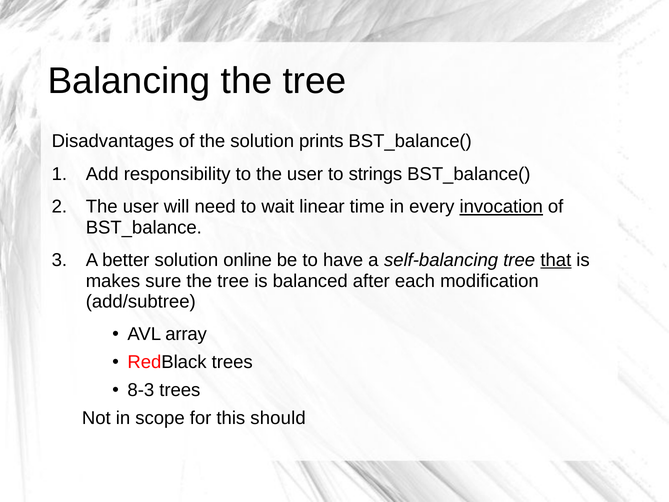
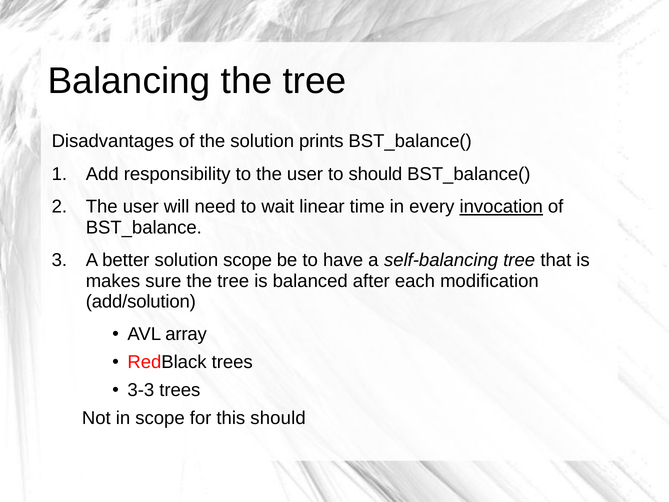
to strings: strings -> should (375, 174)
solution online: online -> scope (248, 260)
that underline: present -> none (556, 260)
add/subtree: add/subtree -> add/solution (141, 301)
8-3: 8-3 -> 3-3 (141, 390)
